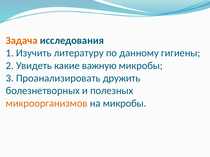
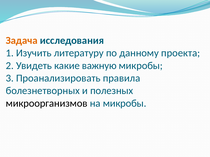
гигиены: гигиены -> проекта (181, 53)
дружить: дружить -> правила (122, 78)
микроорганизмов colour: orange -> black (47, 104)
